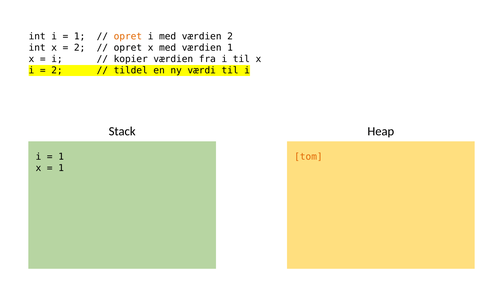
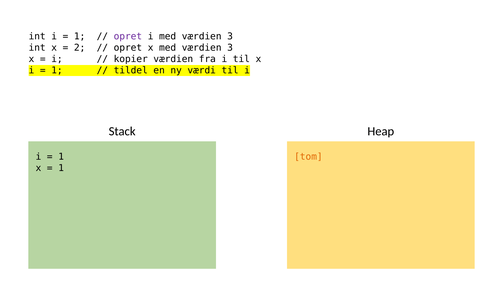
opret colour: orange -> purple (128, 37)
i med værdien 2: 2 -> 3 (230, 37)
x med værdien 1: 1 -> 3 (230, 48)
2: 2 -> 1 (57, 70)
